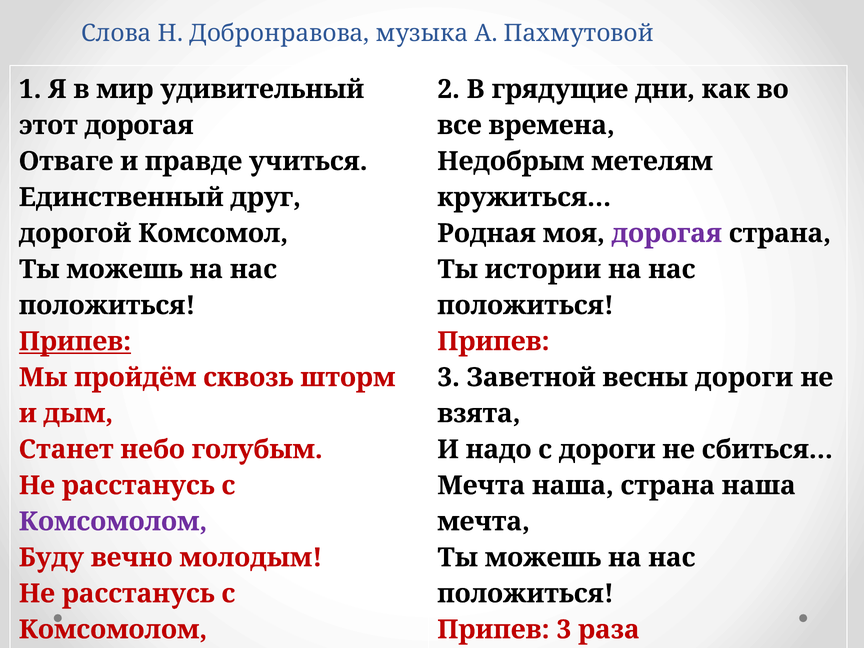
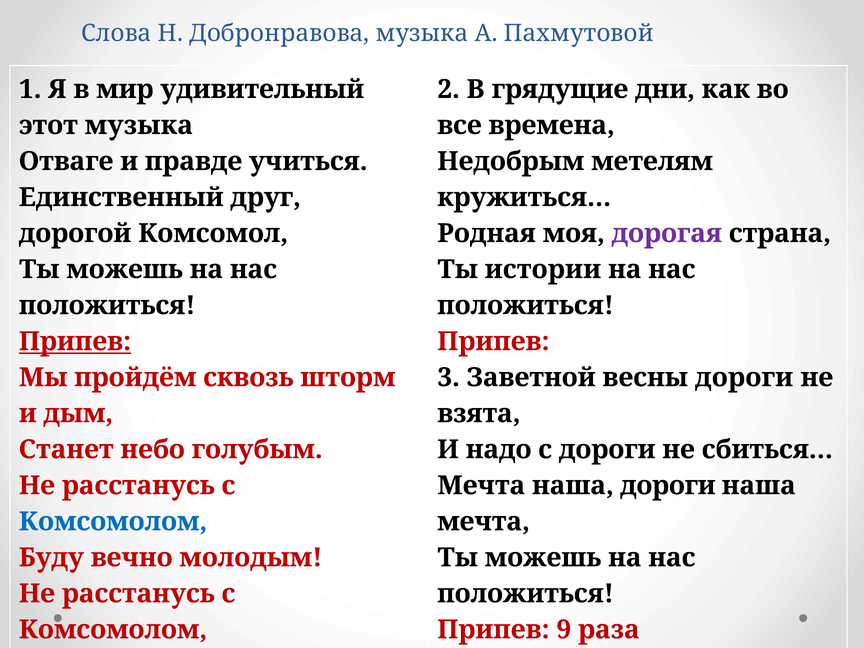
этот дорогая: дорогая -> музыка (139, 125)
наша страна: страна -> дороги (668, 486)
Комсомолом colour: purple -> blue (113, 522)
3: 3 -> 9 (564, 630)
